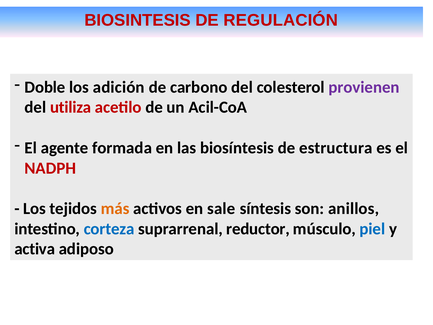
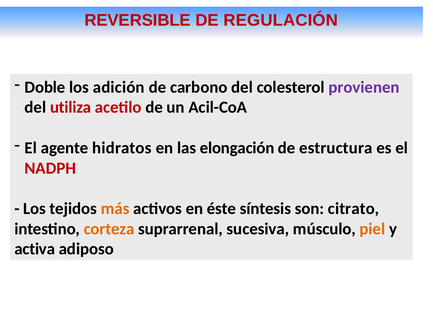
BIOSINTESIS: BIOSINTESIS -> REVERSIBLE (138, 20)
formada: formada -> hidratos (122, 148)
biosíntesis: biosíntesis -> elongación (237, 148)
sale: sale -> éste (222, 208)
anillos: anillos -> citrato (354, 208)
corteza colour: blue -> orange (109, 229)
reductor: reductor -> sucesiva (258, 229)
piel colour: blue -> orange (372, 229)
